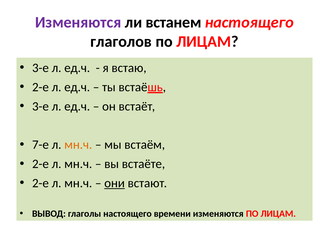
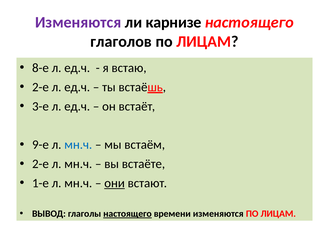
встанем: встанем -> карнизе (174, 22)
3-е: 3-е -> 8-е (40, 68)
7-е: 7-е -> 9-е (40, 145)
мн.ч colour: orange -> blue (78, 145)
2-е: 2-е -> 1-е (40, 183)
настоящего underline: none -> present (127, 214)
